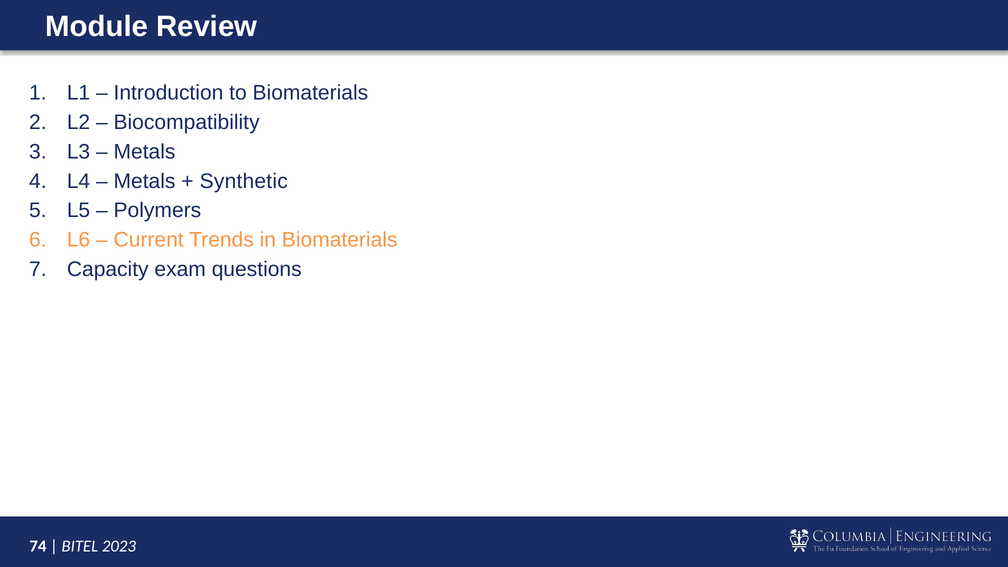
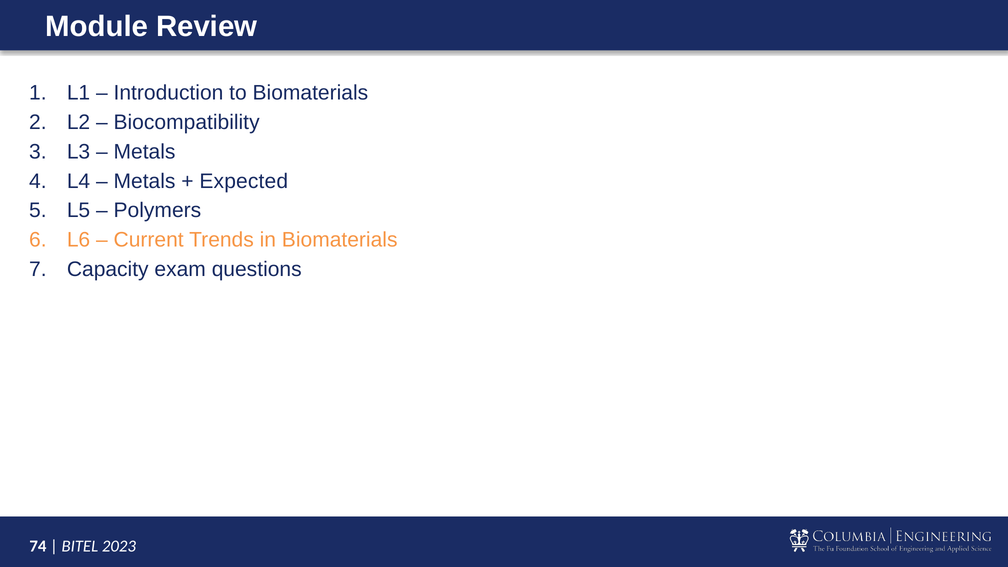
Synthetic: Synthetic -> Expected (244, 181)
